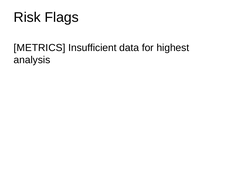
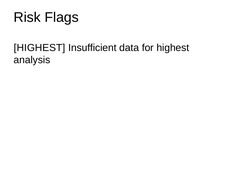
METRICS: METRICS -> HIGHEST (39, 48)
